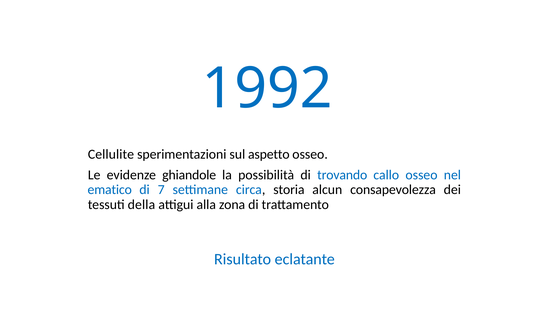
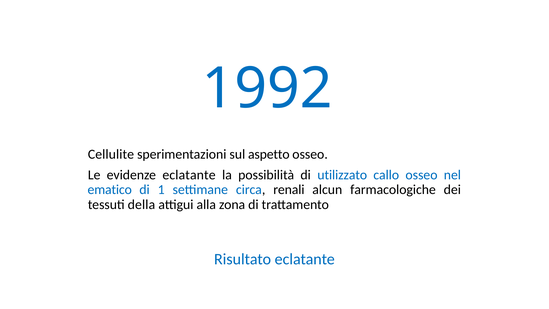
evidenze ghiandole: ghiandole -> eclatante (189, 175)
trovando: trovando -> utilizzato (342, 175)
7: 7 -> 1 (161, 190)
storia: storia -> renali (289, 190)
consapevolezza: consapevolezza -> farmacologiche (393, 190)
